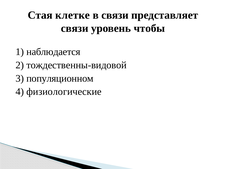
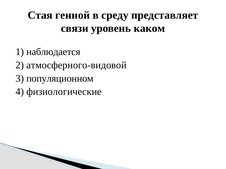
клетке: клетке -> генной (73, 15)
в связи: связи -> среду (115, 15)
чтобы: чтобы -> каком (149, 28)
тождественны-видовой: тождественны-видовой -> атмосферного-видовой (76, 65)
